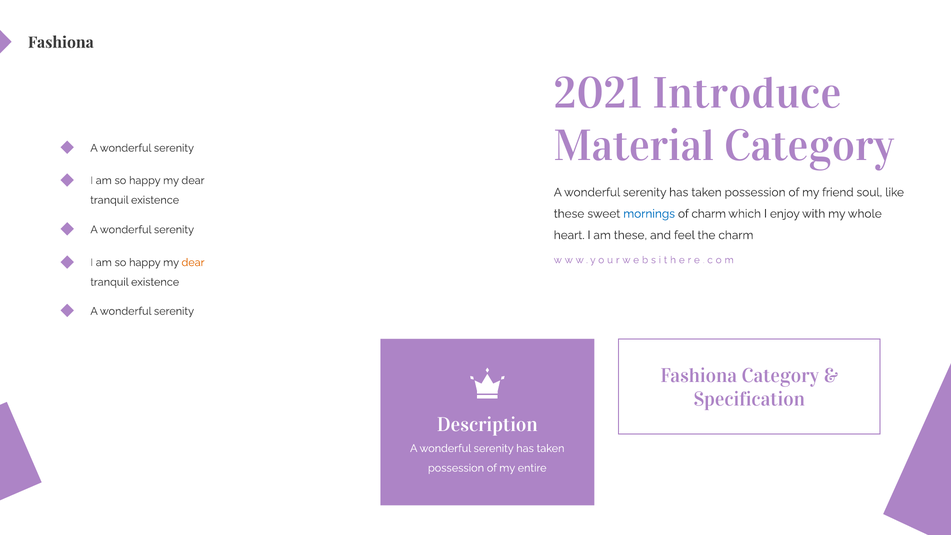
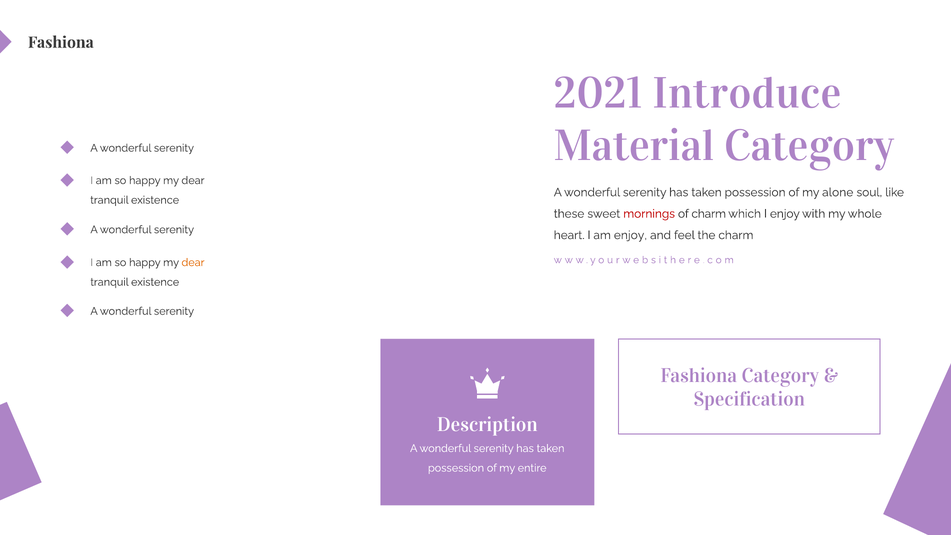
friend: friend -> alone (838, 192)
mornings colour: blue -> red (649, 214)
am these: these -> enjoy (630, 235)
